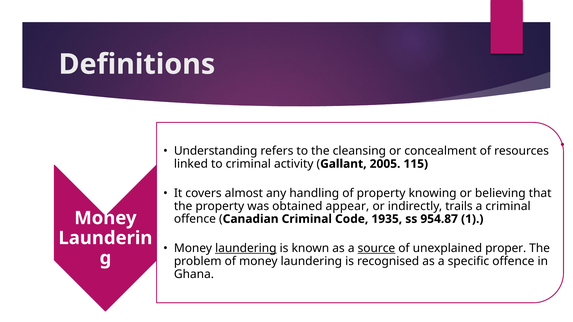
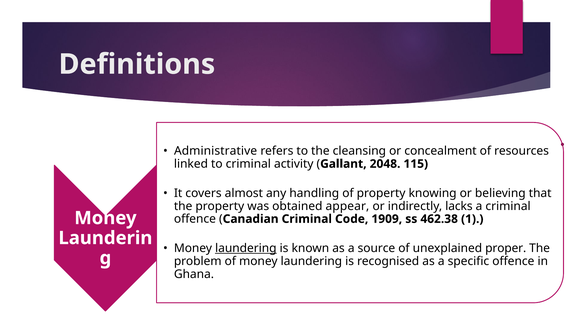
Understanding: Understanding -> Administrative (216, 151)
2005: 2005 -> 2048 (385, 164)
trails: trails -> lacks (459, 206)
1935: 1935 -> 1909 (387, 219)
954.87: 954.87 -> 462.38 (439, 219)
source underline: present -> none (376, 249)
